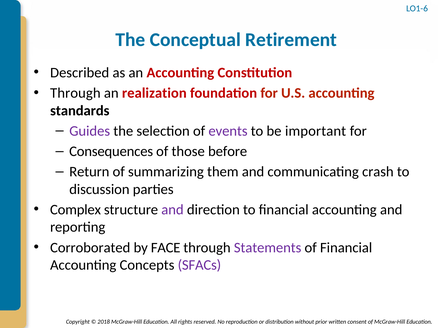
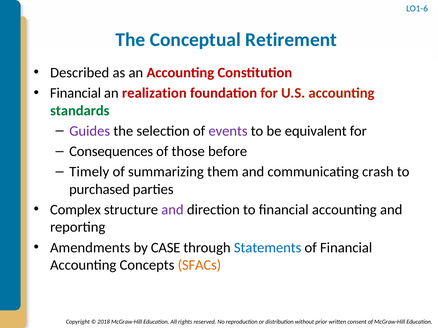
Through: Through -> Financial (75, 93)
standards colour: black -> green (80, 111)
important: important -> equivalent (316, 131)
Return: Return -> Timely (89, 172)
discussion: discussion -> purchased (99, 190)
Corroborated: Corroborated -> Amendments (90, 248)
FACE: FACE -> CASE (166, 248)
Statements colour: purple -> blue (268, 248)
SFACs colour: purple -> orange (199, 265)
